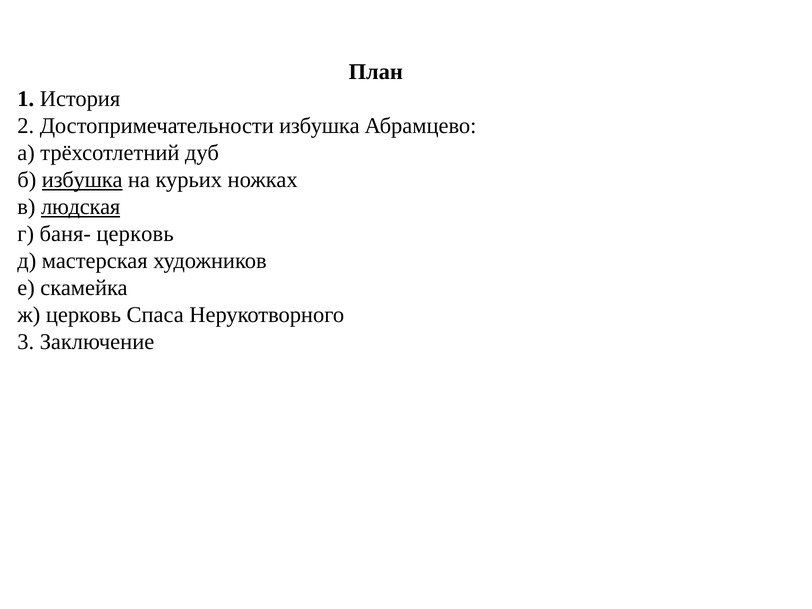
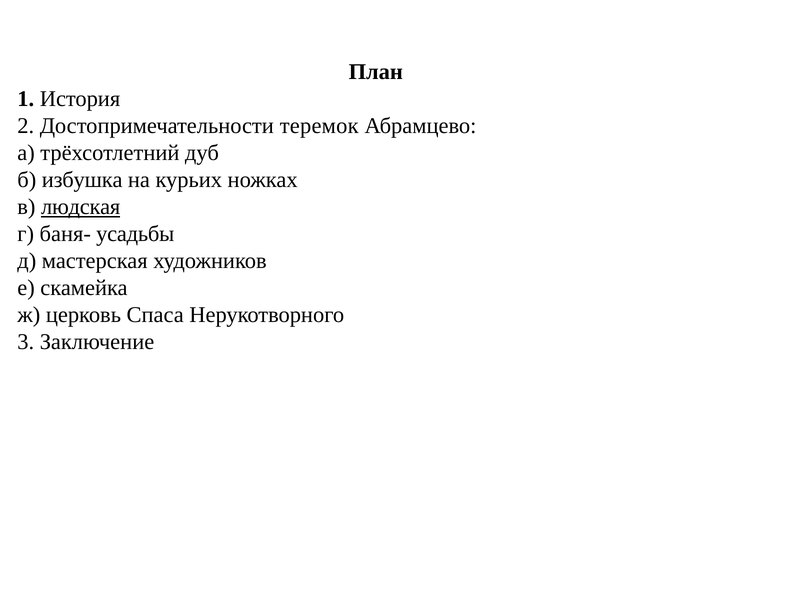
Достопримечательности избушка: избушка -> теремок (319, 126)
избушка underline: present -> none (82, 180)
баня- церковь: церковь -> усадьбы (135, 234)
